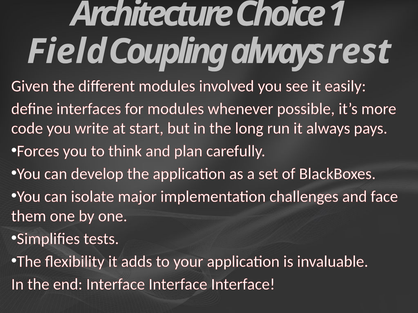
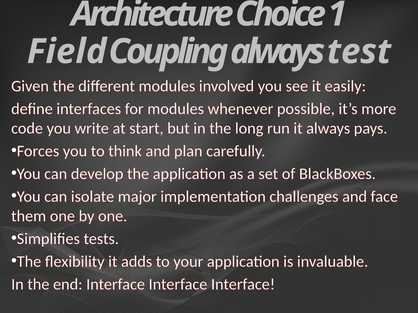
rest: rest -> test (359, 52)
